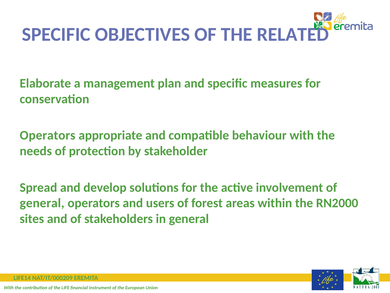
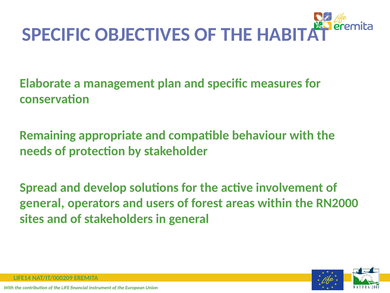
RELATED: RELATED -> HABITAT (293, 34)
Operators: Operators -> Remaining (48, 135)
